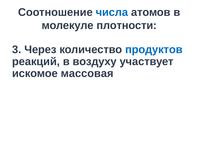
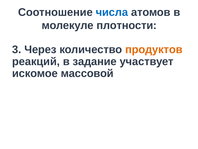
продуктов colour: blue -> orange (154, 49)
воздуху: воздуху -> задание (95, 61)
массовая: массовая -> массовой (87, 73)
